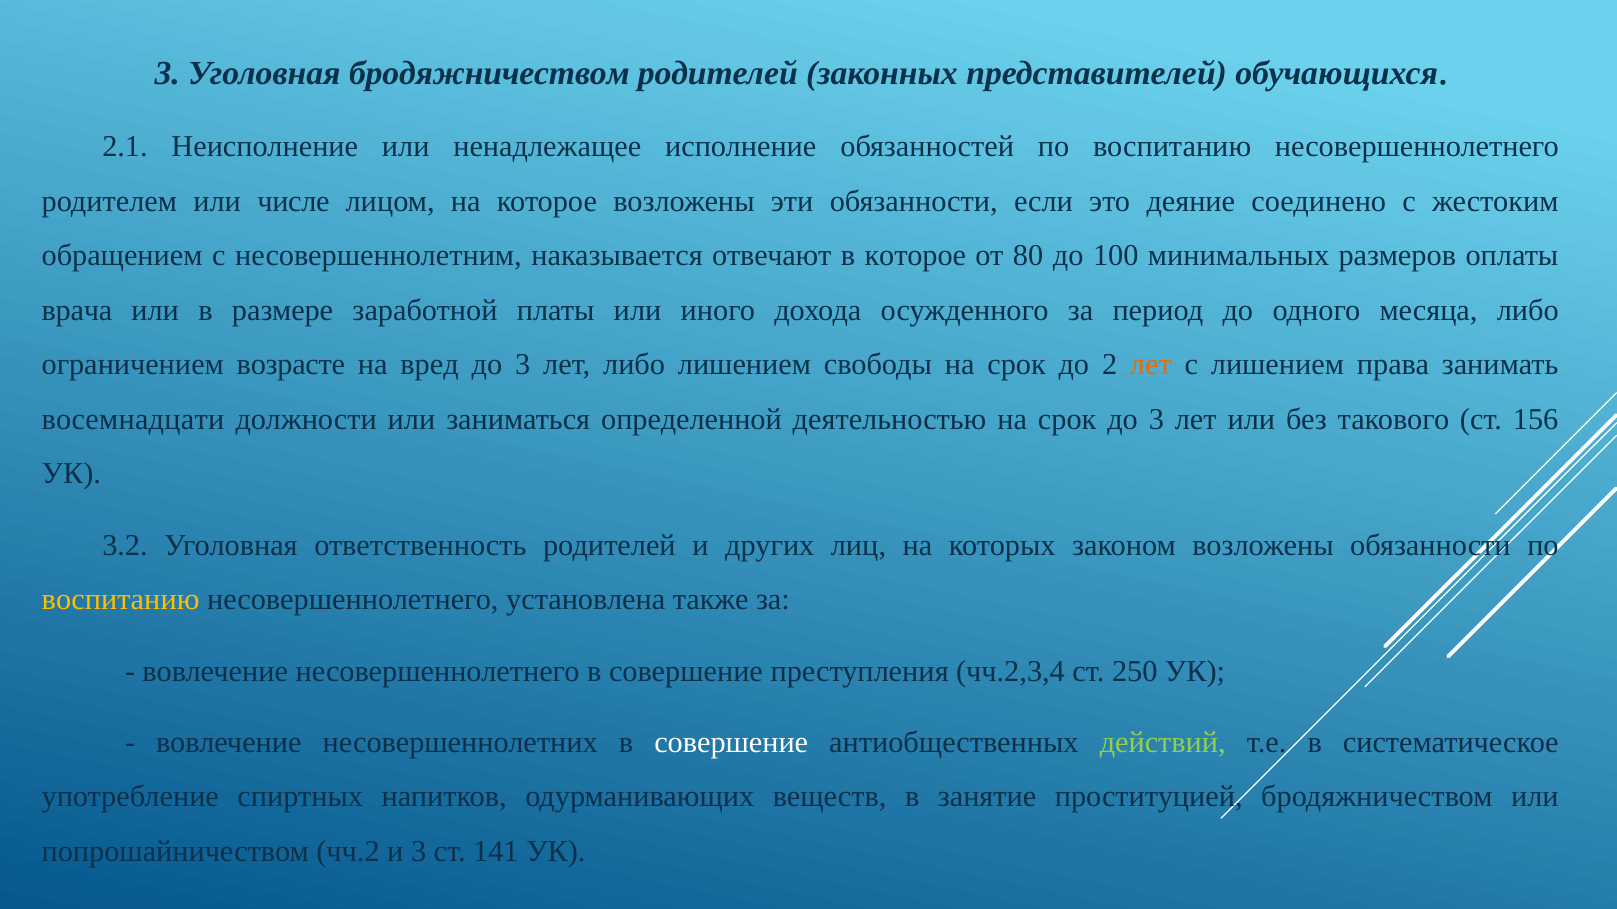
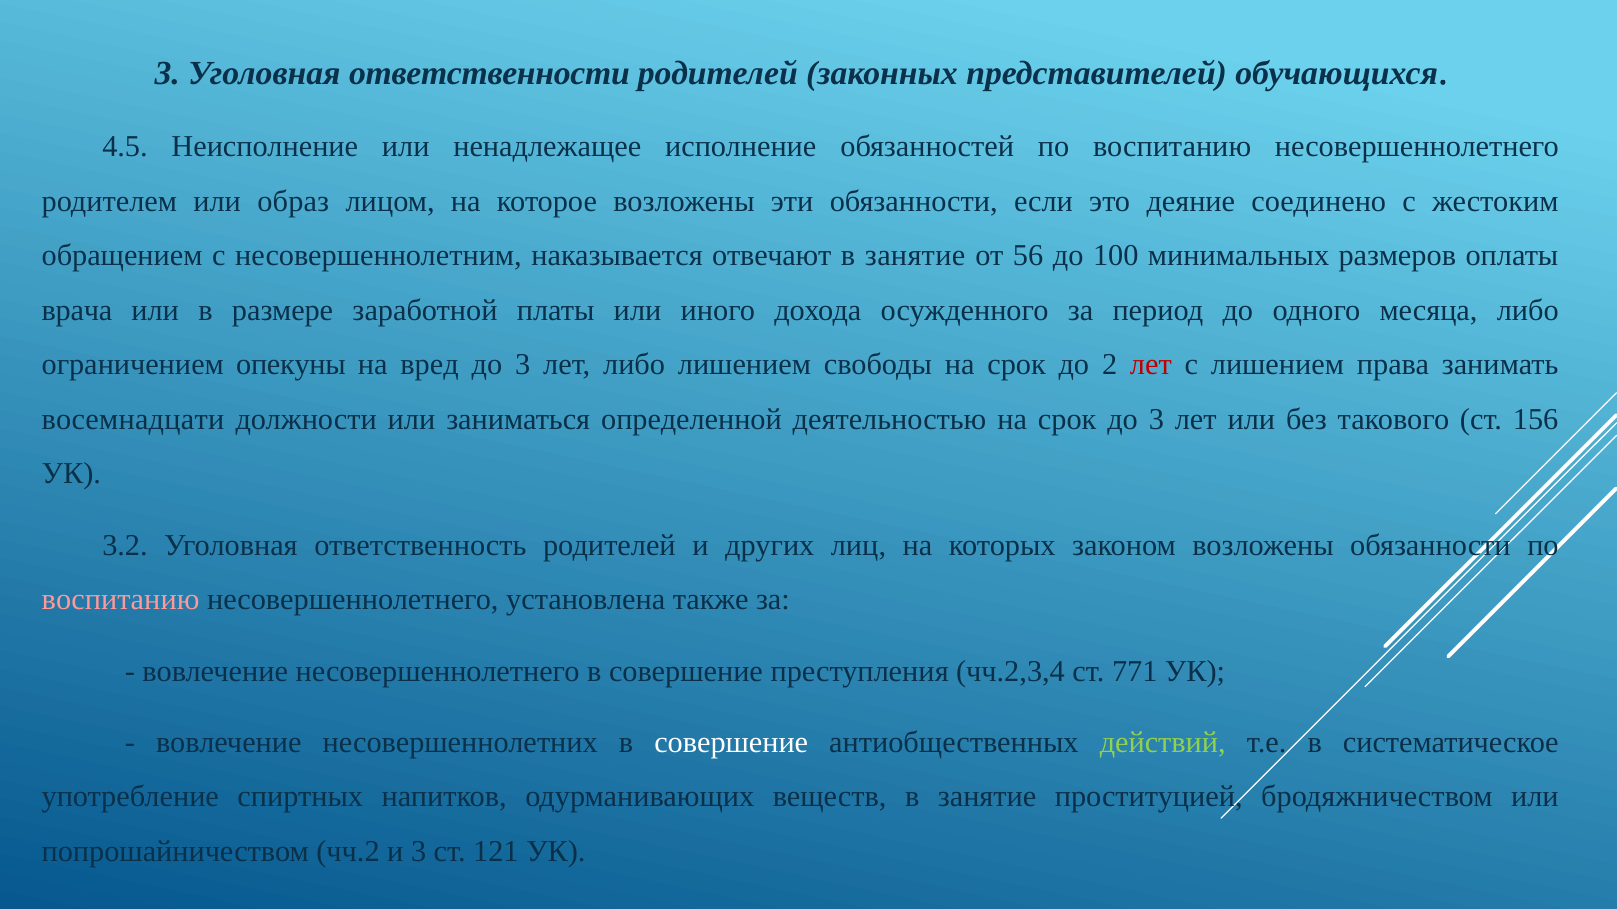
Уголовная бродяжничеством: бродяжничеством -> ответственности (489, 73)
2.1: 2.1 -> 4.5 (125, 147)
числе: числе -> образ (293, 201)
которое: которое -> занятие (915, 256)
80: 80 -> 56 (1028, 256)
возрасте: возрасте -> опекуны (291, 365)
лет colour: orange -> red (1151, 365)
воспитанию colour: yellow -> pink (121, 600)
250: 250 -> 771 (1135, 671)
141: 141 -> 121 (496, 852)
